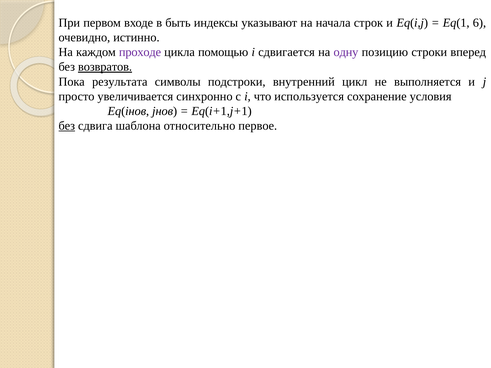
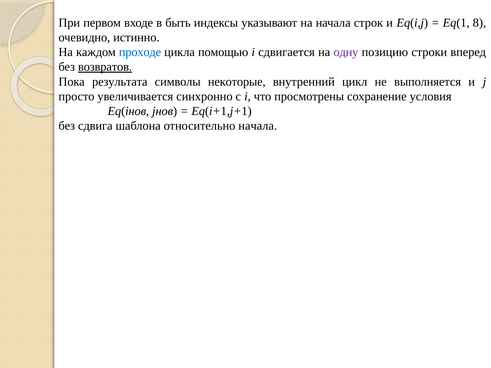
6: 6 -> 8 (479, 23)
проходе colour: purple -> blue (140, 52)
подстроки: подстроки -> некоторые (237, 82)
используется: используется -> просмотрены (309, 96)
без underline: present -> none (67, 126)
относительно первое: первое -> начала (258, 126)
